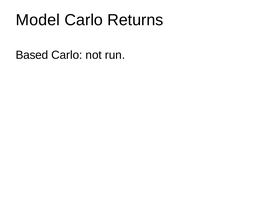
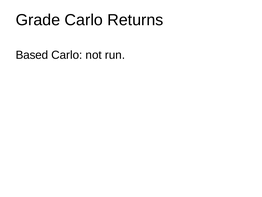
Model: Model -> Grade (38, 20)
